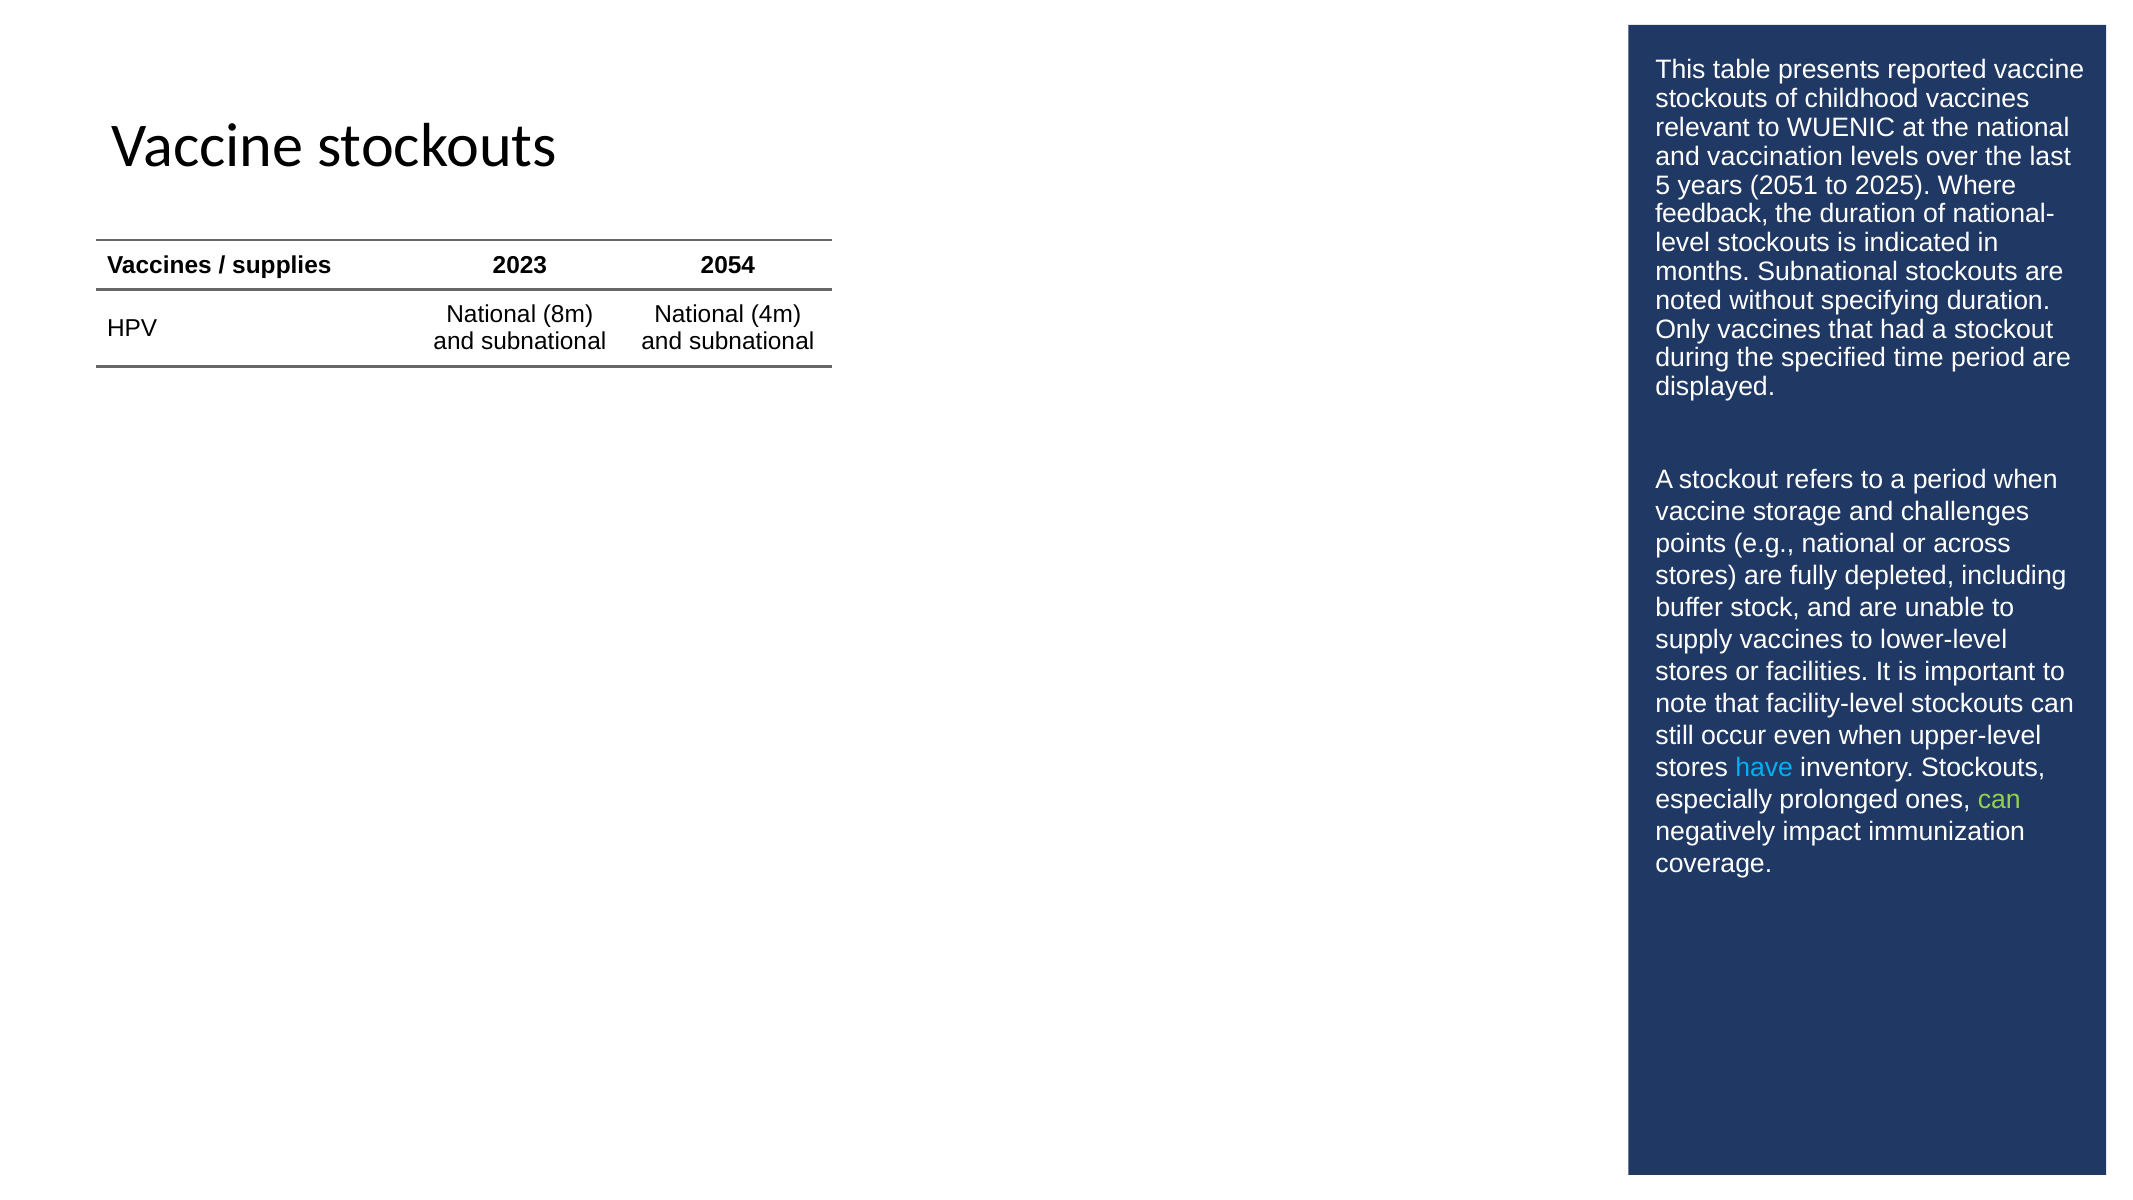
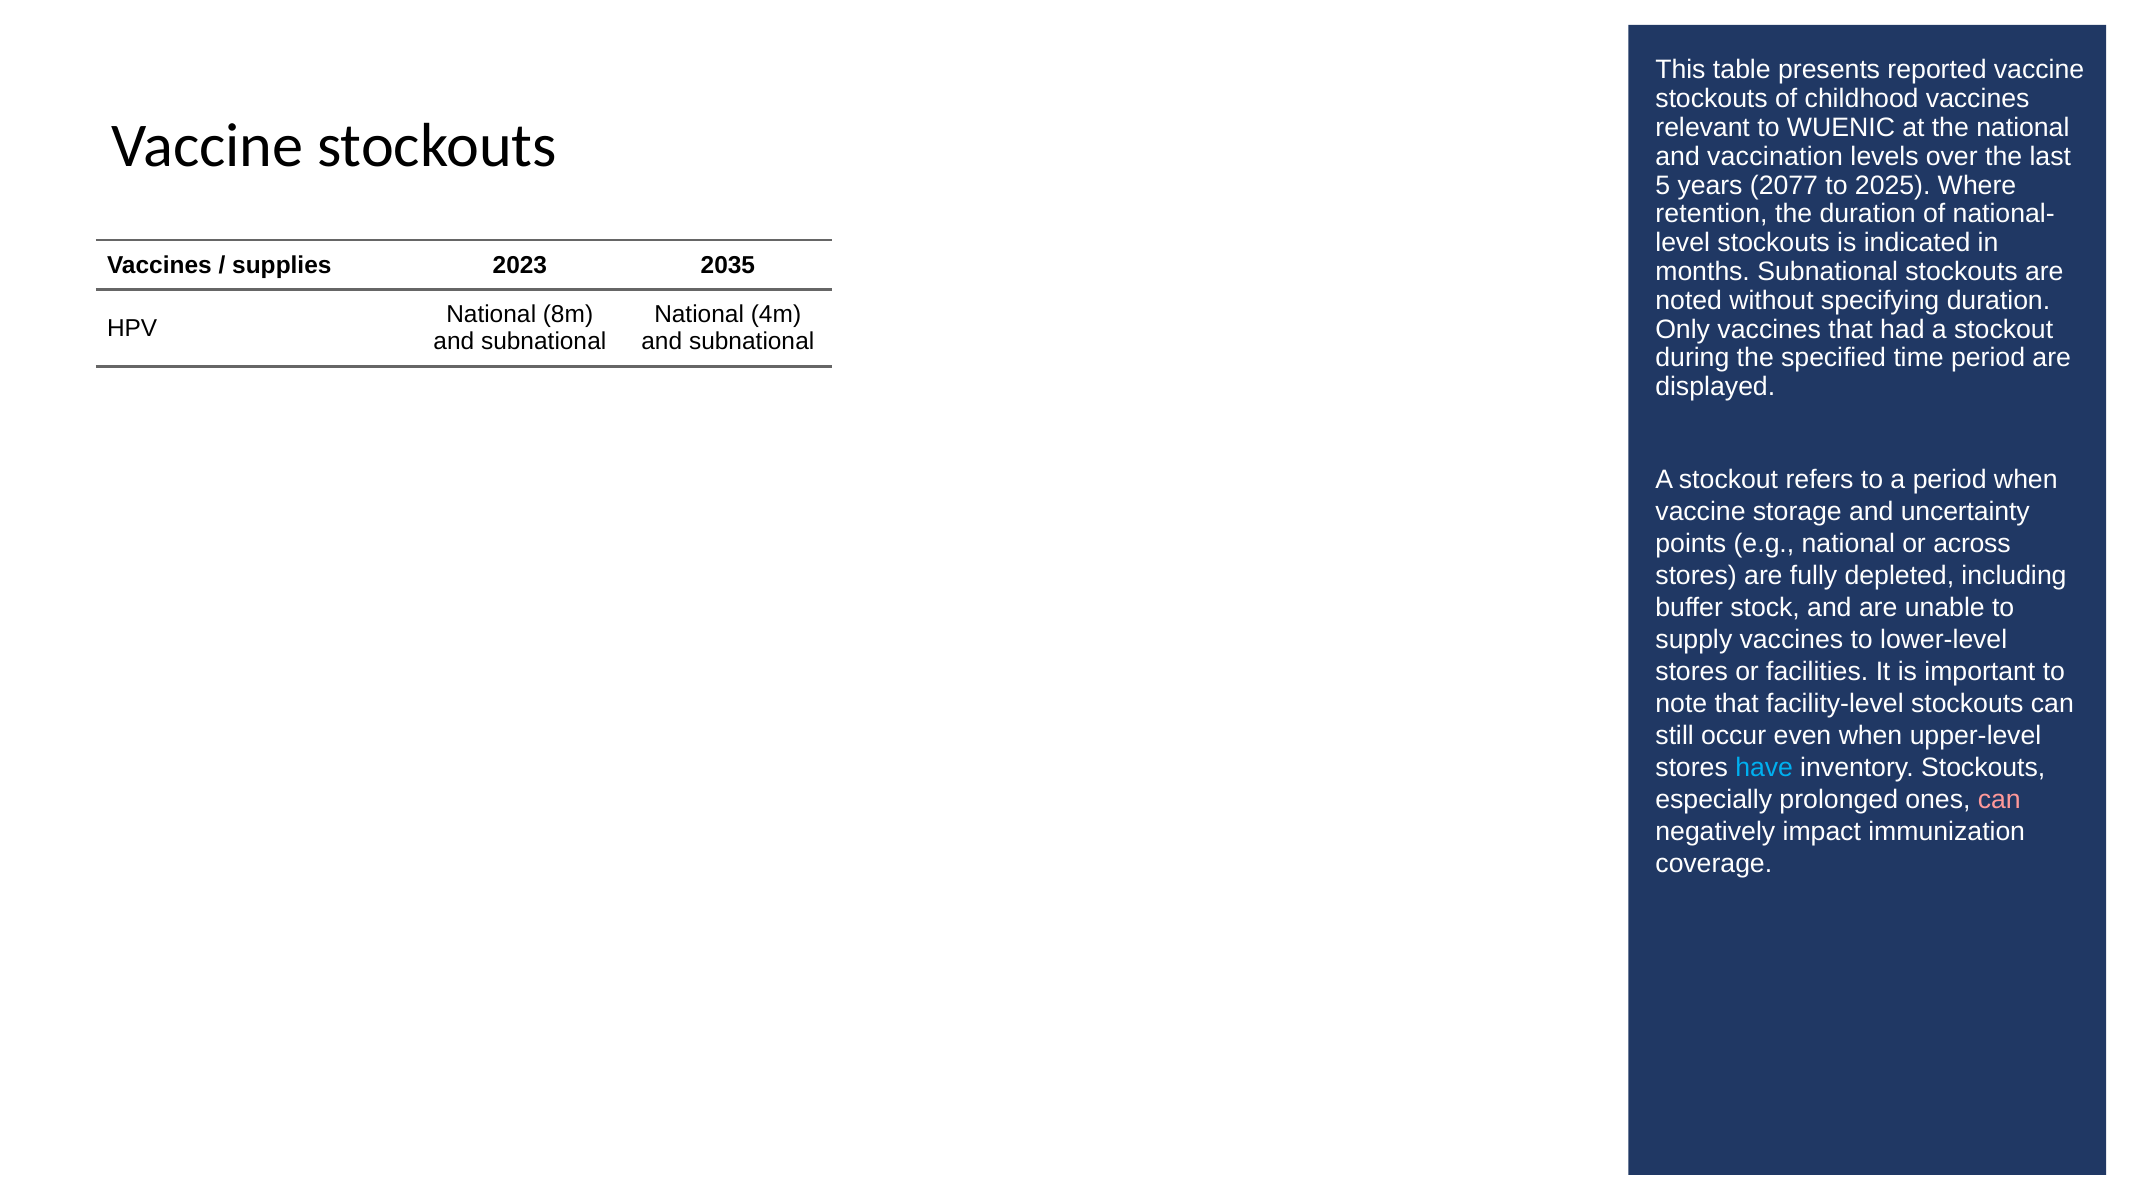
2051: 2051 -> 2077 (1784, 185)
feedback: feedback -> retention (1712, 214)
2054: 2054 -> 2035 (728, 265)
challenges: challenges -> uncertainty (1965, 511)
can colour: light green -> pink (1999, 799)
